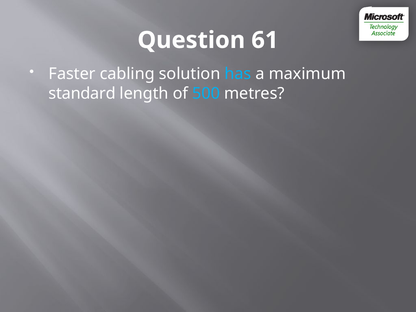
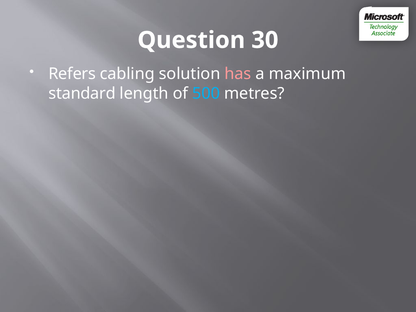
61: 61 -> 30 (265, 40)
Faster: Faster -> Refers (72, 74)
has colour: light blue -> pink (238, 74)
